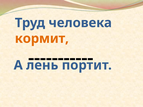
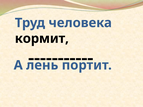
кормит colour: orange -> black (42, 39)
